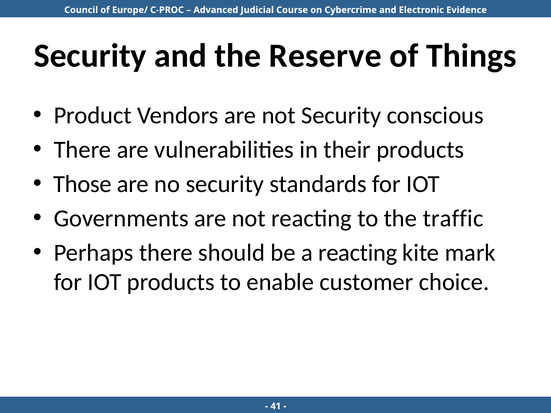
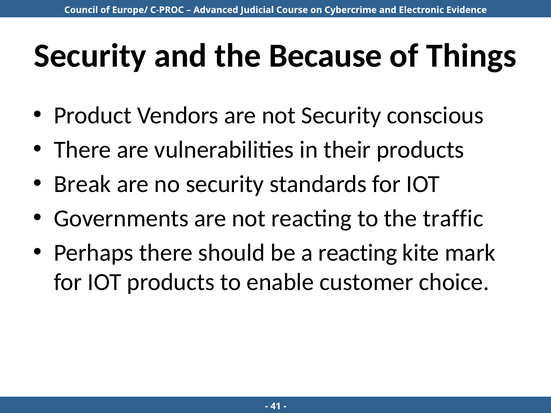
Reserve: Reserve -> Because (326, 56)
Those: Those -> Break (82, 184)
